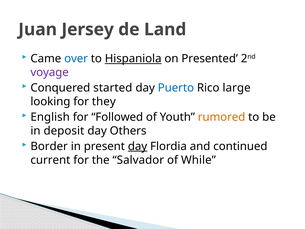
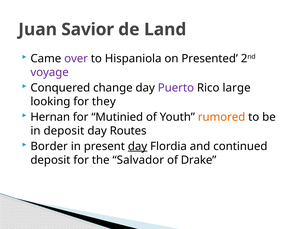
Jersey: Jersey -> Savior (88, 29)
over colour: blue -> purple (76, 59)
Hispaniola underline: present -> none (133, 59)
started: started -> change (113, 88)
Puerto colour: blue -> purple (176, 88)
English: English -> Hernan (50, 117)
Followed: Followed -> Mutinied (117, 117)
Others: Others -> Routes (128, 131)
current: current -> deposit (50, 160)
While: While -> Drake (199, 160)
